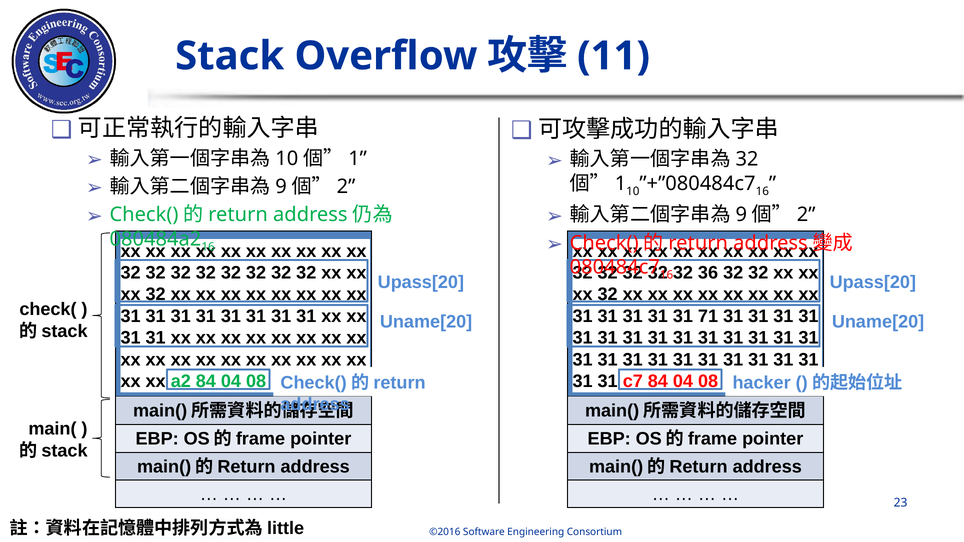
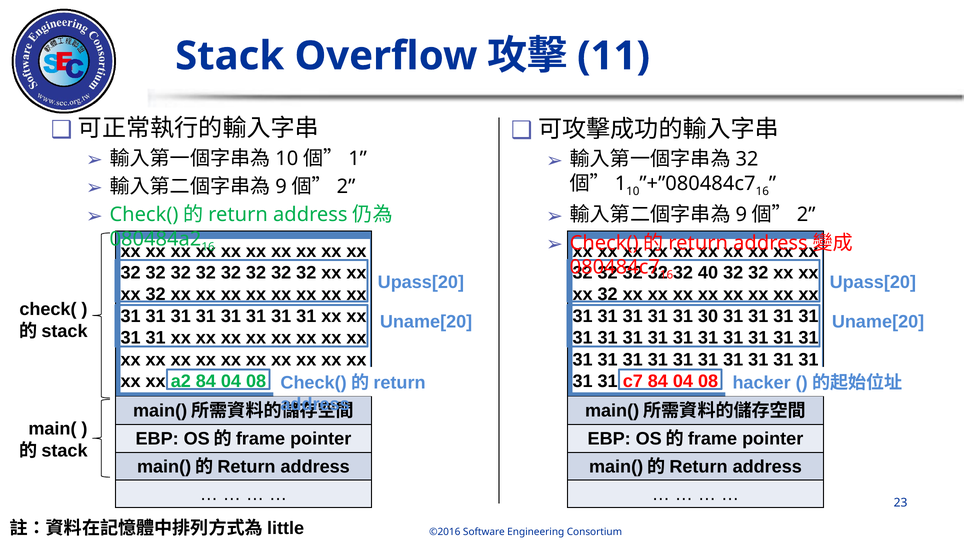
36: 36 -> 40 (708, 273)
71: 71 -> 30 (708, 316)
